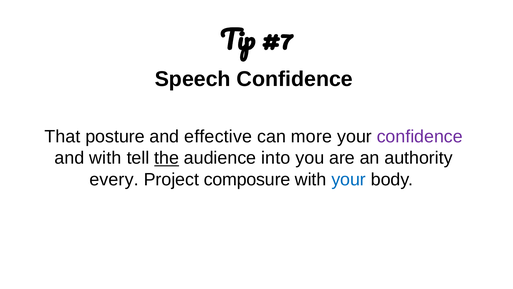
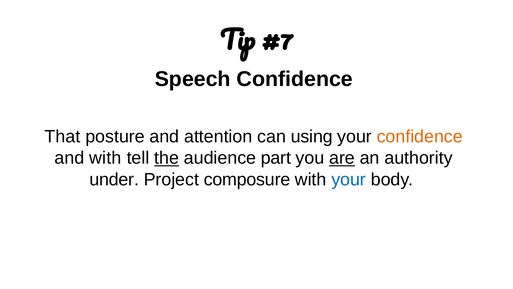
effective: effective -> attention (218, 136)
more: more -> using (312, 136)
confidence colour: purple -> orange (420, 136)
into: into -> part (276, 158)
are underline: none -> present (342, 158)
every: every -> under (114, 179)
